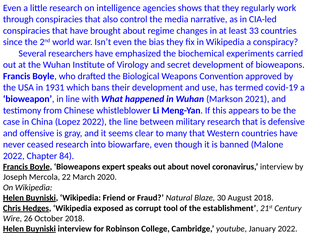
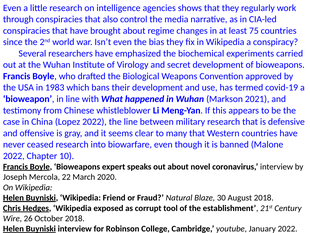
33: 33 -> 75 (254, 31)
1931: 1931 -> 1983 (55, 87)
84: 84 -> 10 (67, 156)
